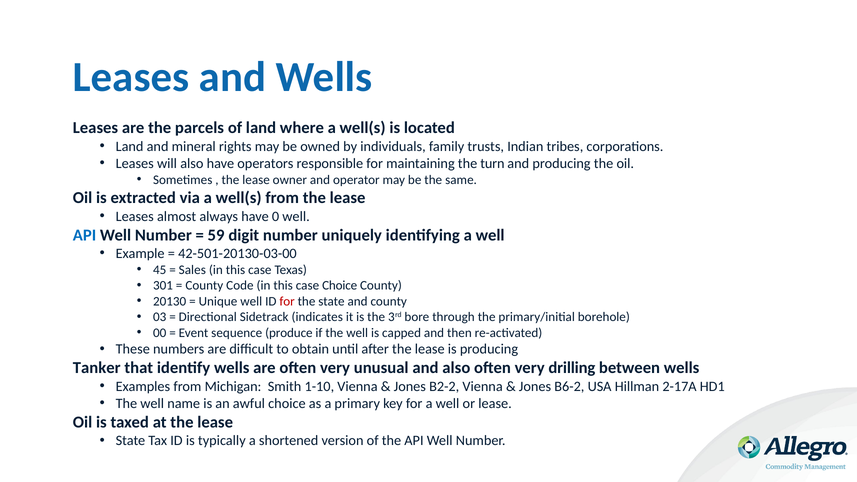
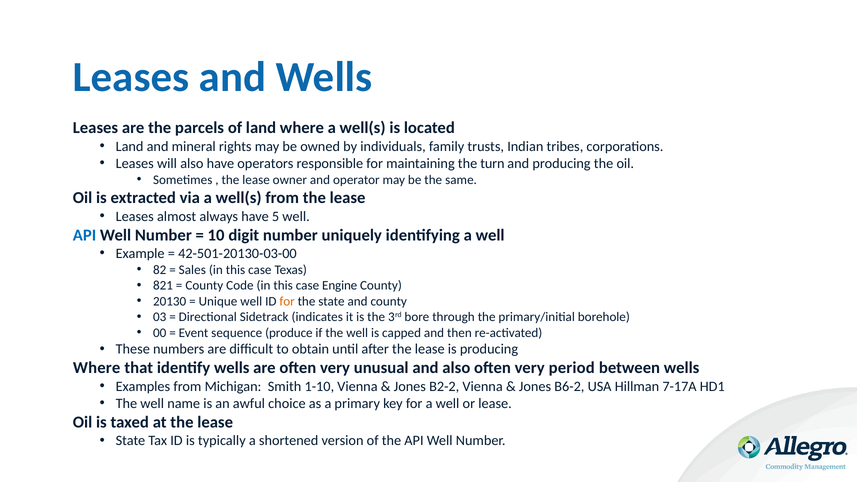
0: 0 -> 5 (276, 216)
59: 59 -> 10 (216, 235)
45: 45 -> 82 (160, 270)
301: 301 -> 821 (163, 286)
case Choice: Choice -> Engine (340, 286)
for colour: red -> orange (287, 301)
Tanker: Tanker -> Where (97, 368)
drilling: drilling -> period (572, 368)
2-17A: 2-17A -> 7-17A (679, 386)
